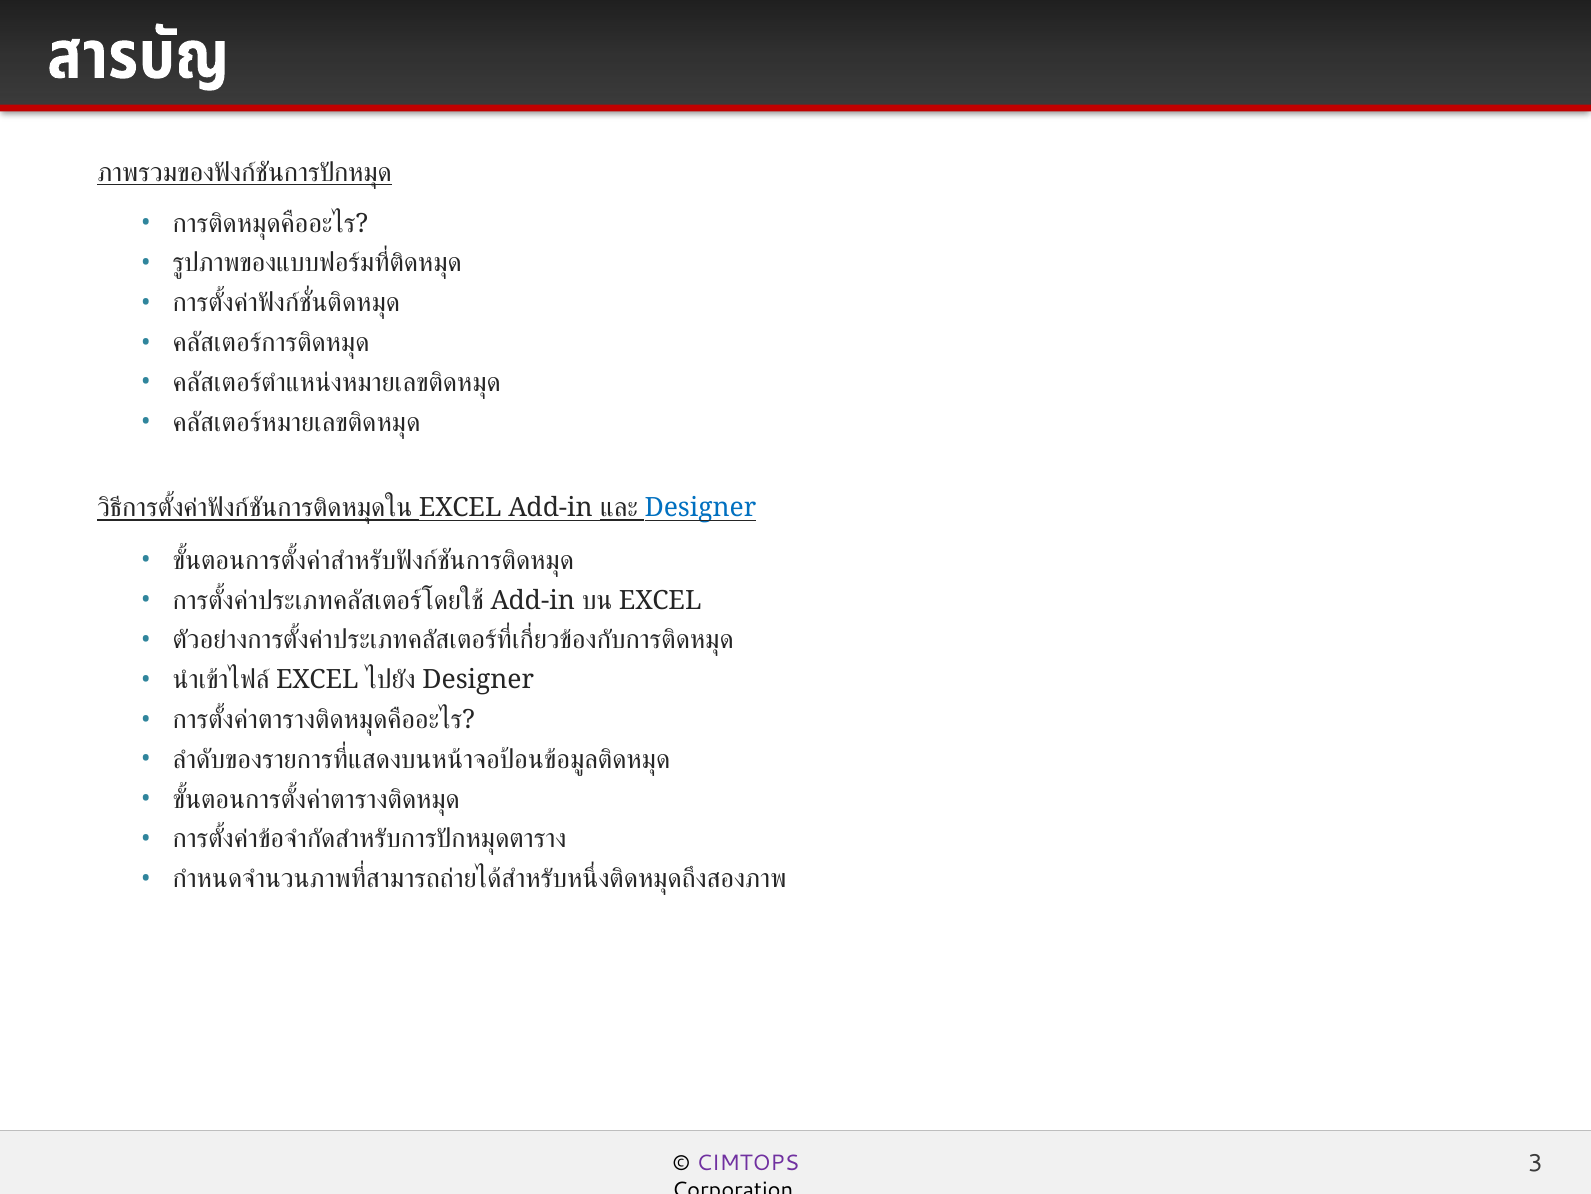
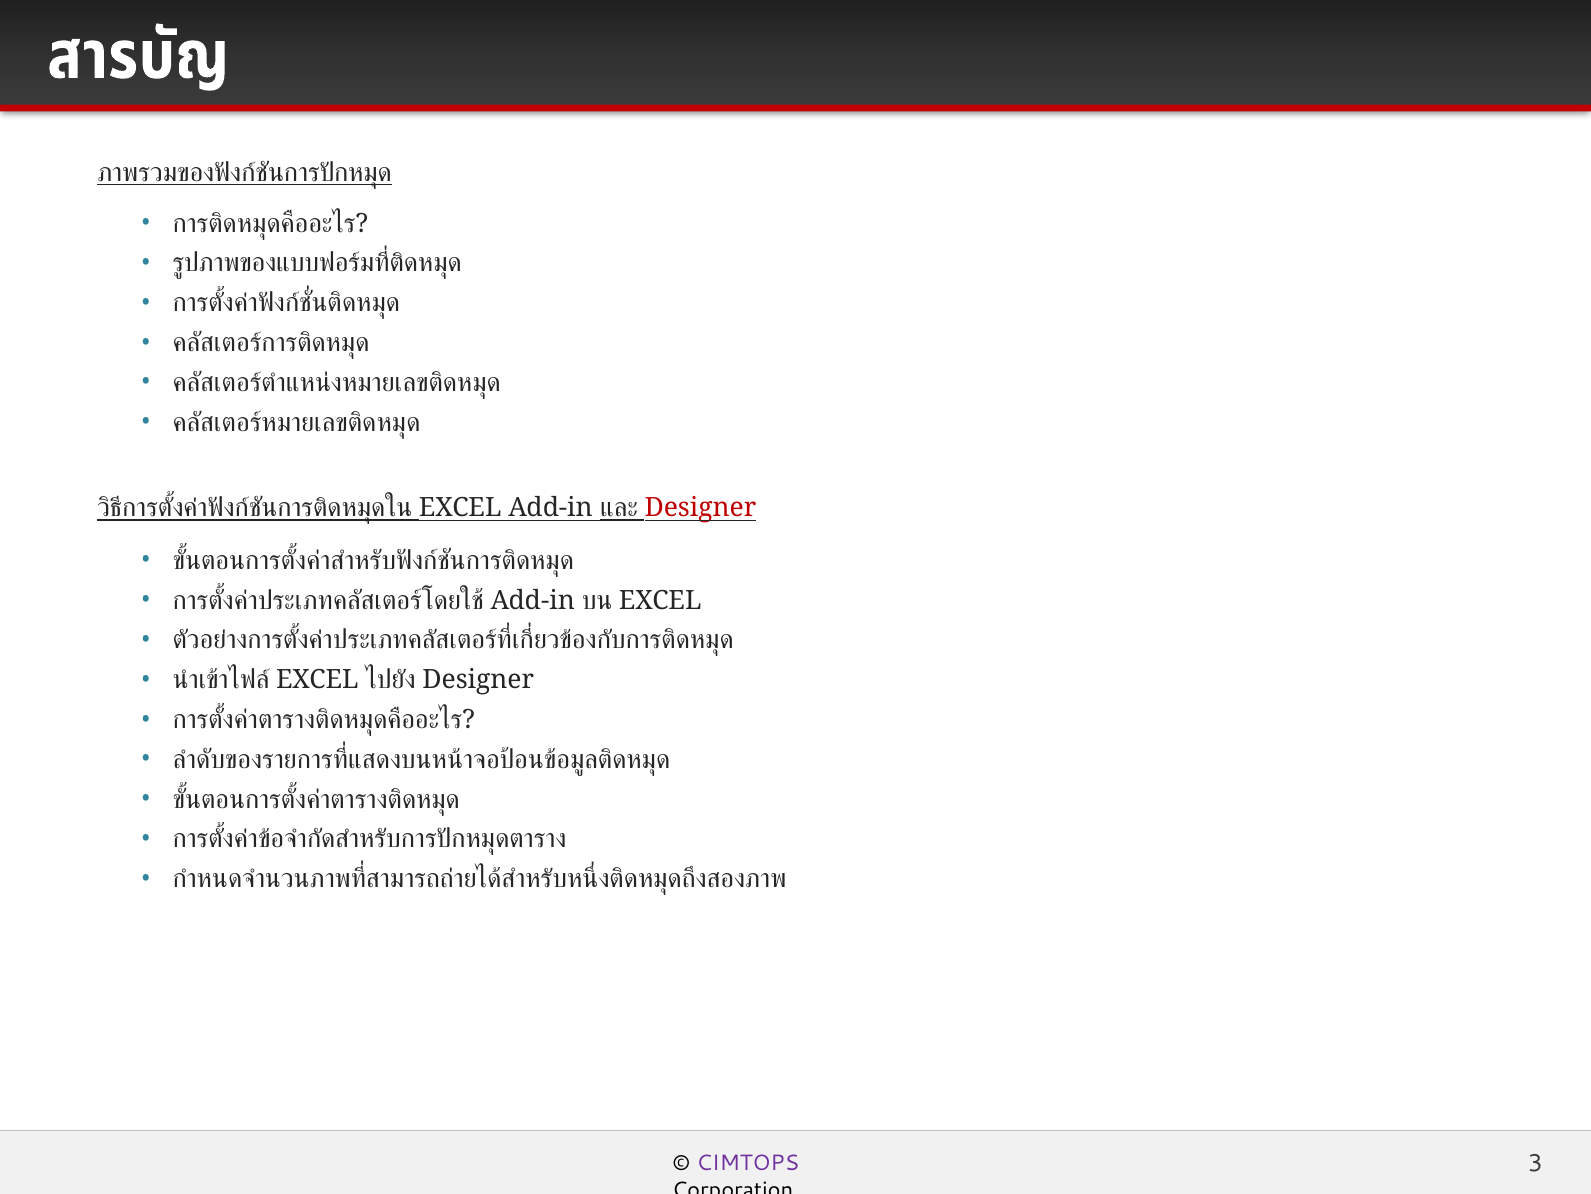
Designer colour: blue -> red (700, 508)
